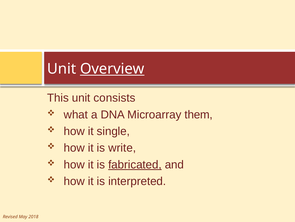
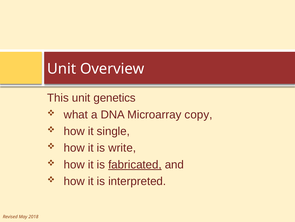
Overview underline: present -> none (112, 69)
consists: consists -> genetics (115, 98)
them: them -> copy (199, 114)
